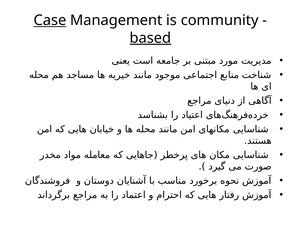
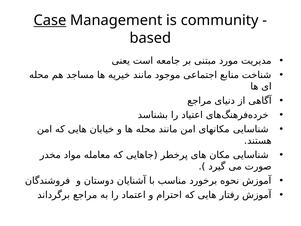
based underline: present -> none (150, 38)
